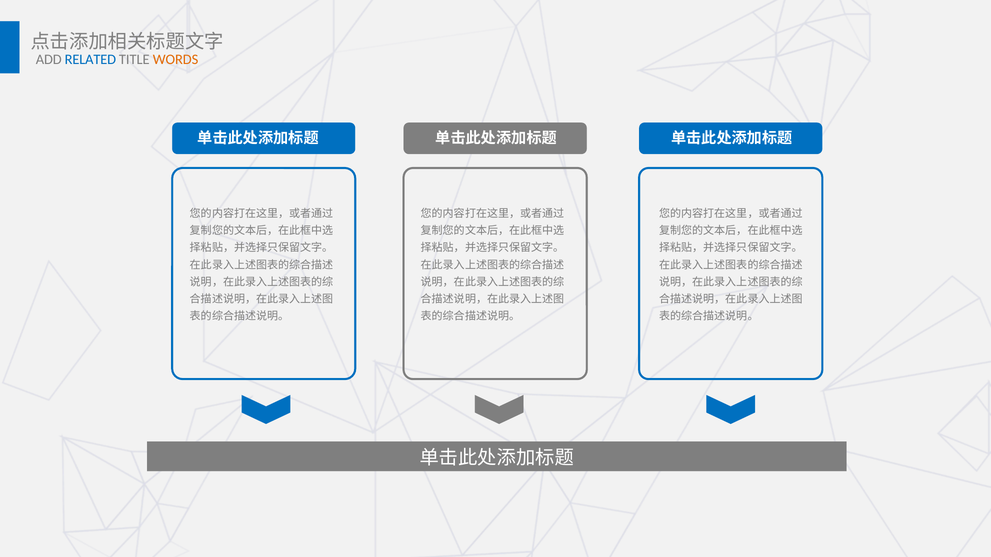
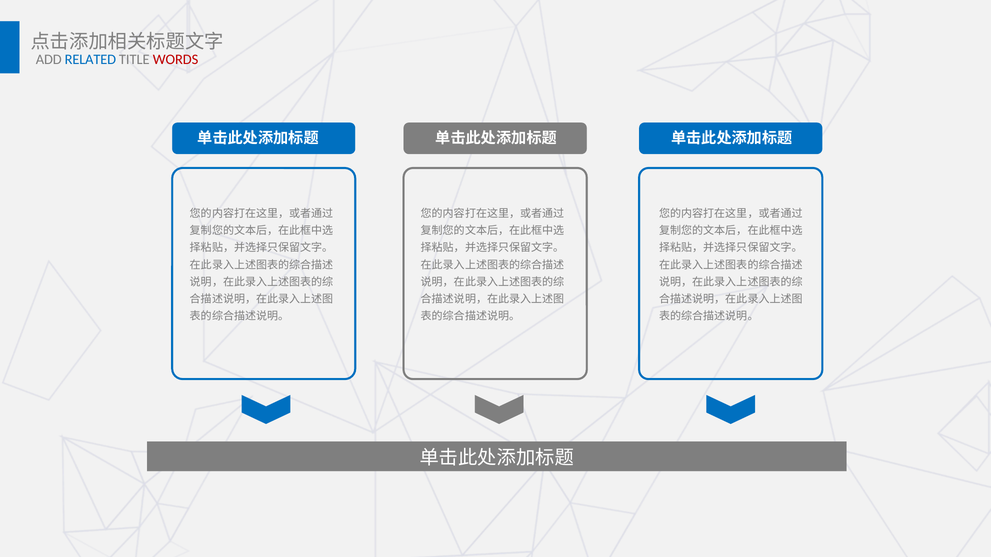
WORDS colour: orange -> red (176, 59)
